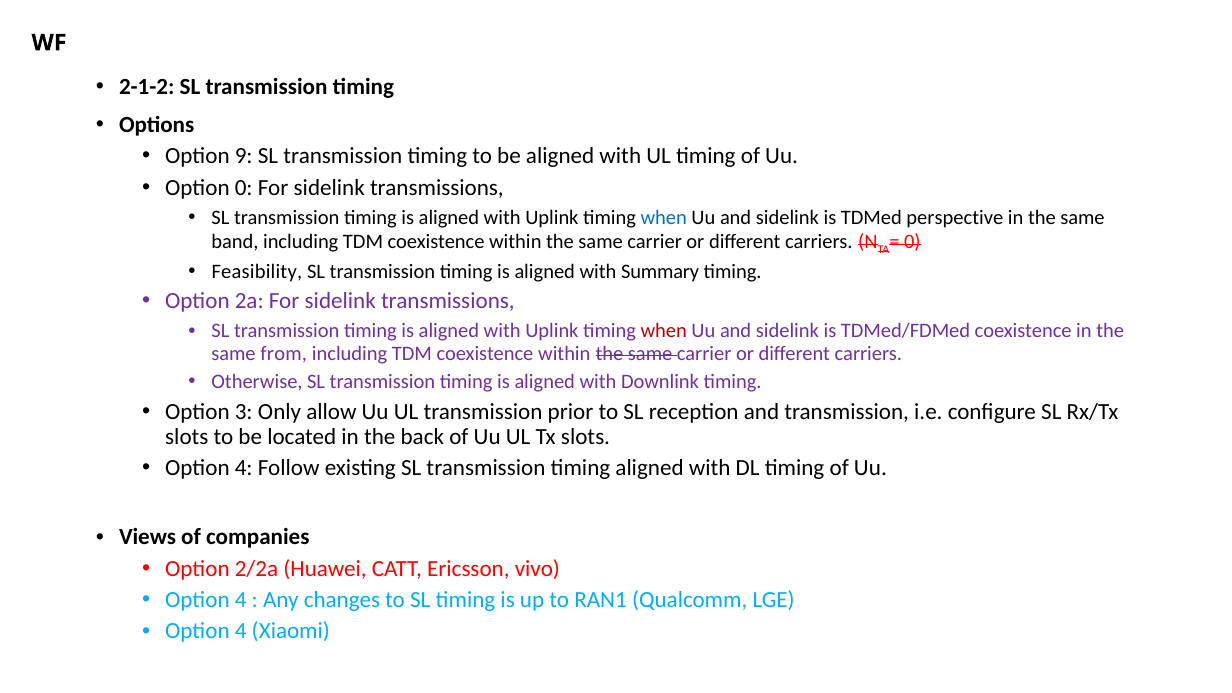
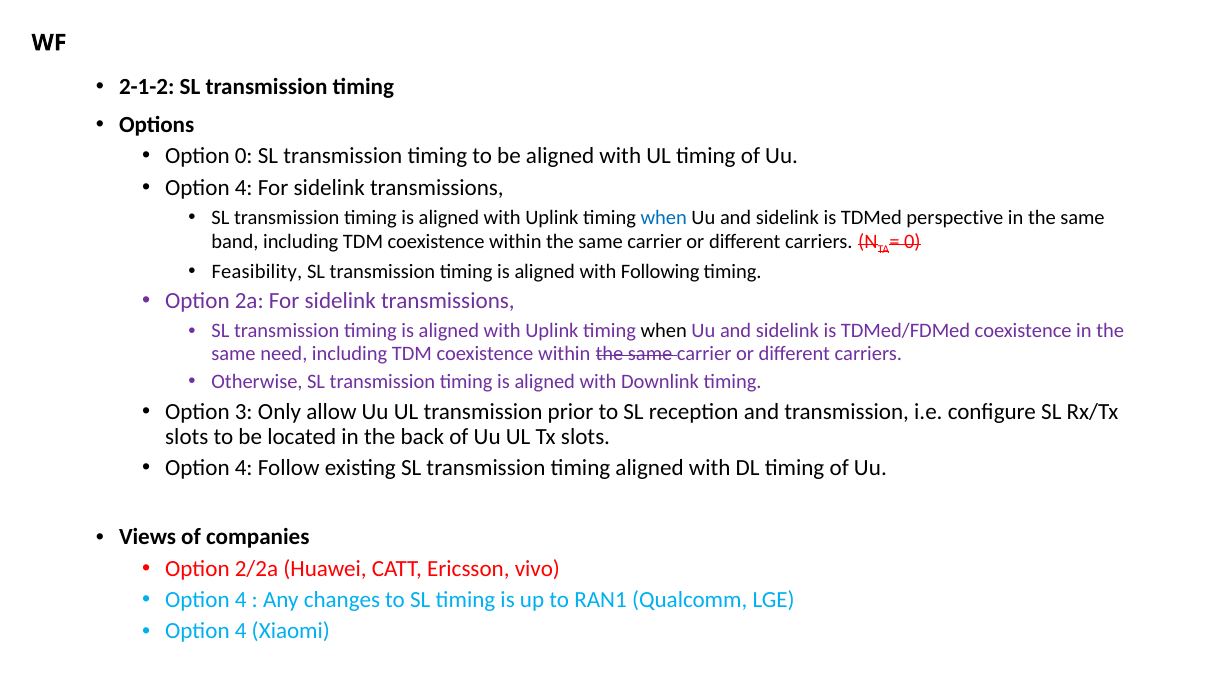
Option 9: 9 -> 0 (244, 156)
0: 0 -> 4 (244, 188)
Summary: Summary -> Following (660, 271)
when colour: red -> black (664, 331)
from: from -> need (284, 353)
